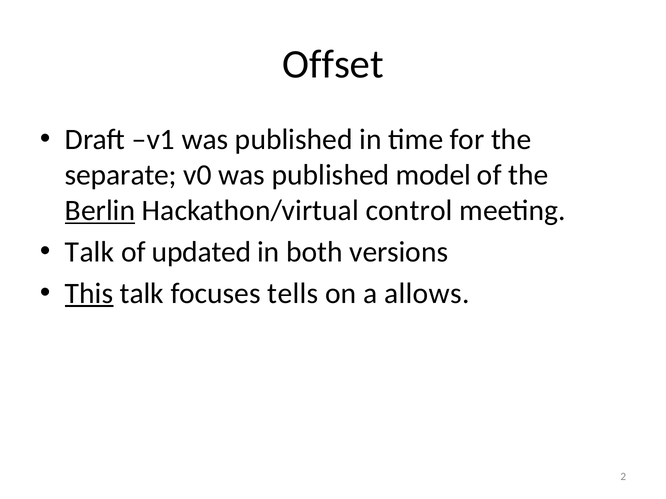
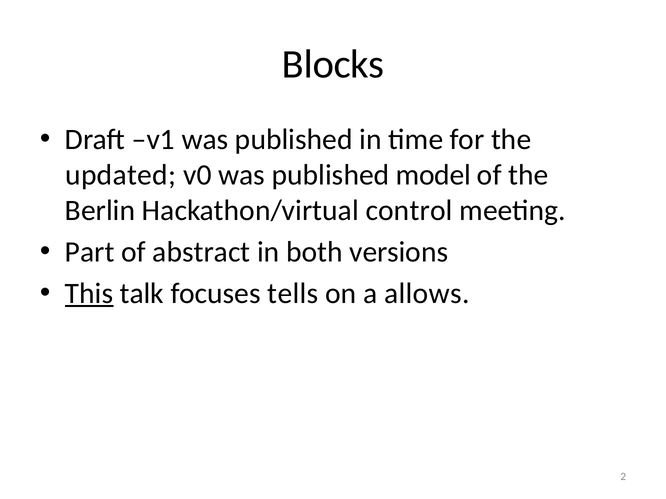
Offset: Offset -> Blocks (333, 64)
separate: separate -> updated (121, 175)
Berlin underline: present -> none (100, 211)
Talk: Talk -> Part (90, 252)
updated: updated -> abstract (201, 252)
